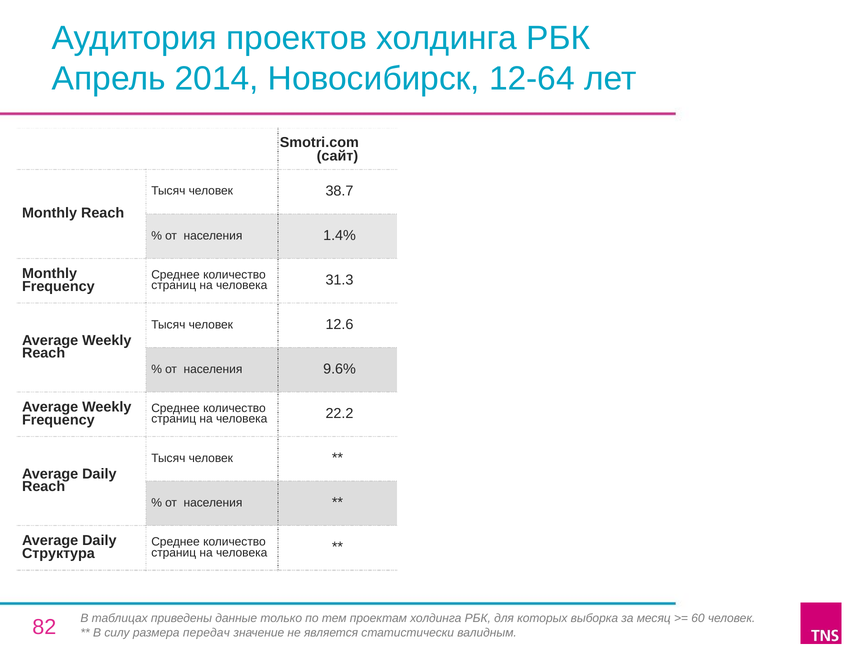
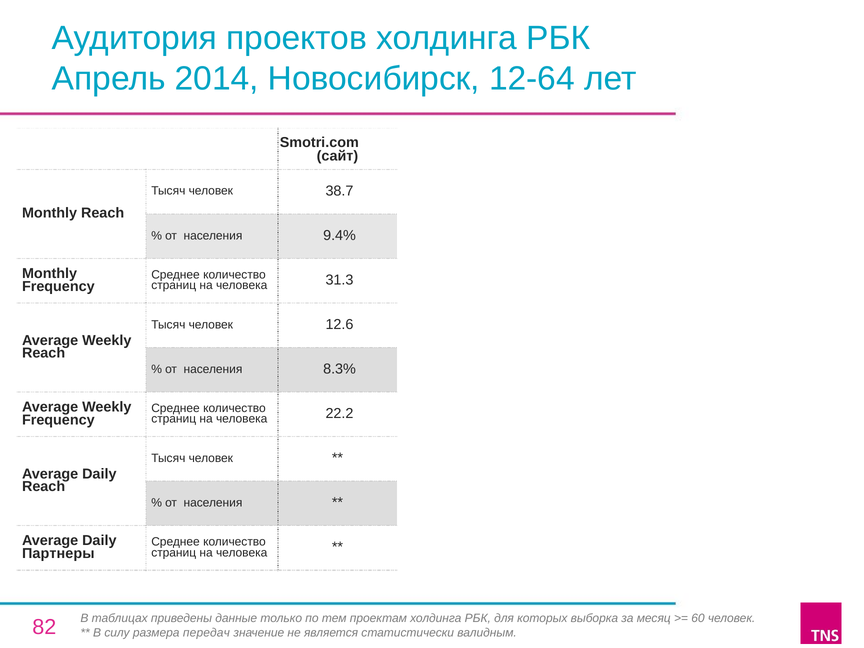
1.4%: 1.4% -> 9.4% (340, 235)
9.6%: 9.6% -> 8.3% (340, 369)
Структура: Структура -> Партнеры (58, 554)
